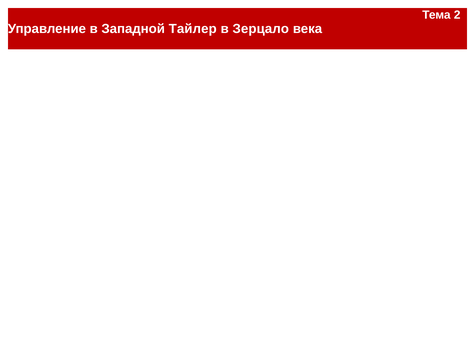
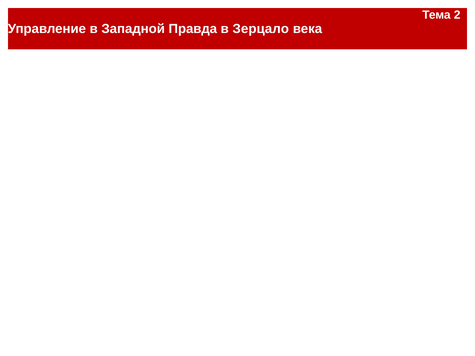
Тайлер: Тайлер -> Правда (193, 29)
